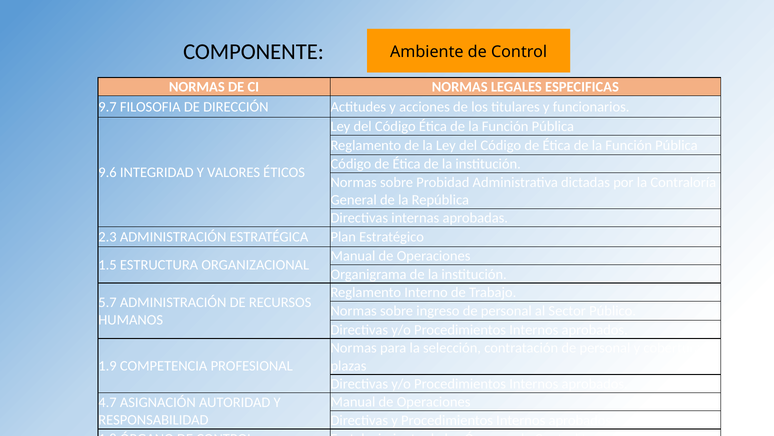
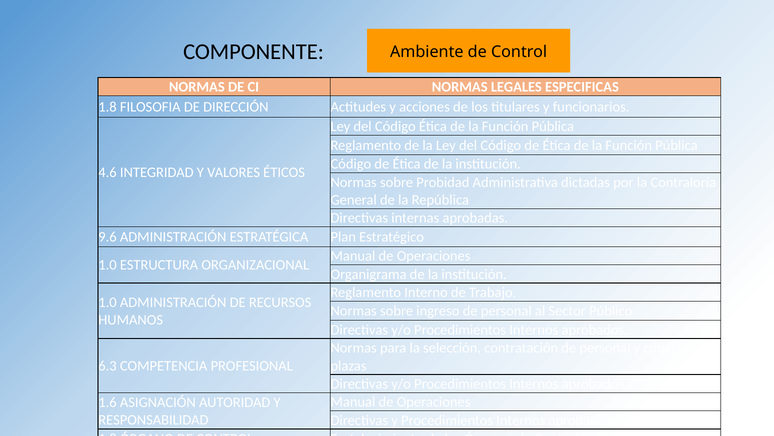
9.7: 9.7 -> 1.8 (108, 107)
9.6: 9.6 -> 4.6 (108, 172)
2.3: 2.3 -> 9.6 (108, 237)
1.5: 1.5 -> 1.0 (108, 265)
5.7: 5.7 -> 1.0 (108, 302)
1.9: 1.9 -> 6.3 (108, 365)
4.7: 4.7 -> 1.6 (108, 402)
